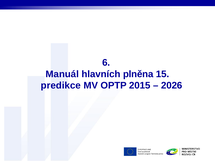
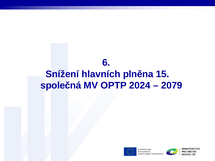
Manuál: Manuál -> Snížení (62, 74)
predikce: predikce -> společná (61, 86)
2015: 2015 -> 2024 (140, 86)
2026: 2026 -> 2079 (172, 86)
